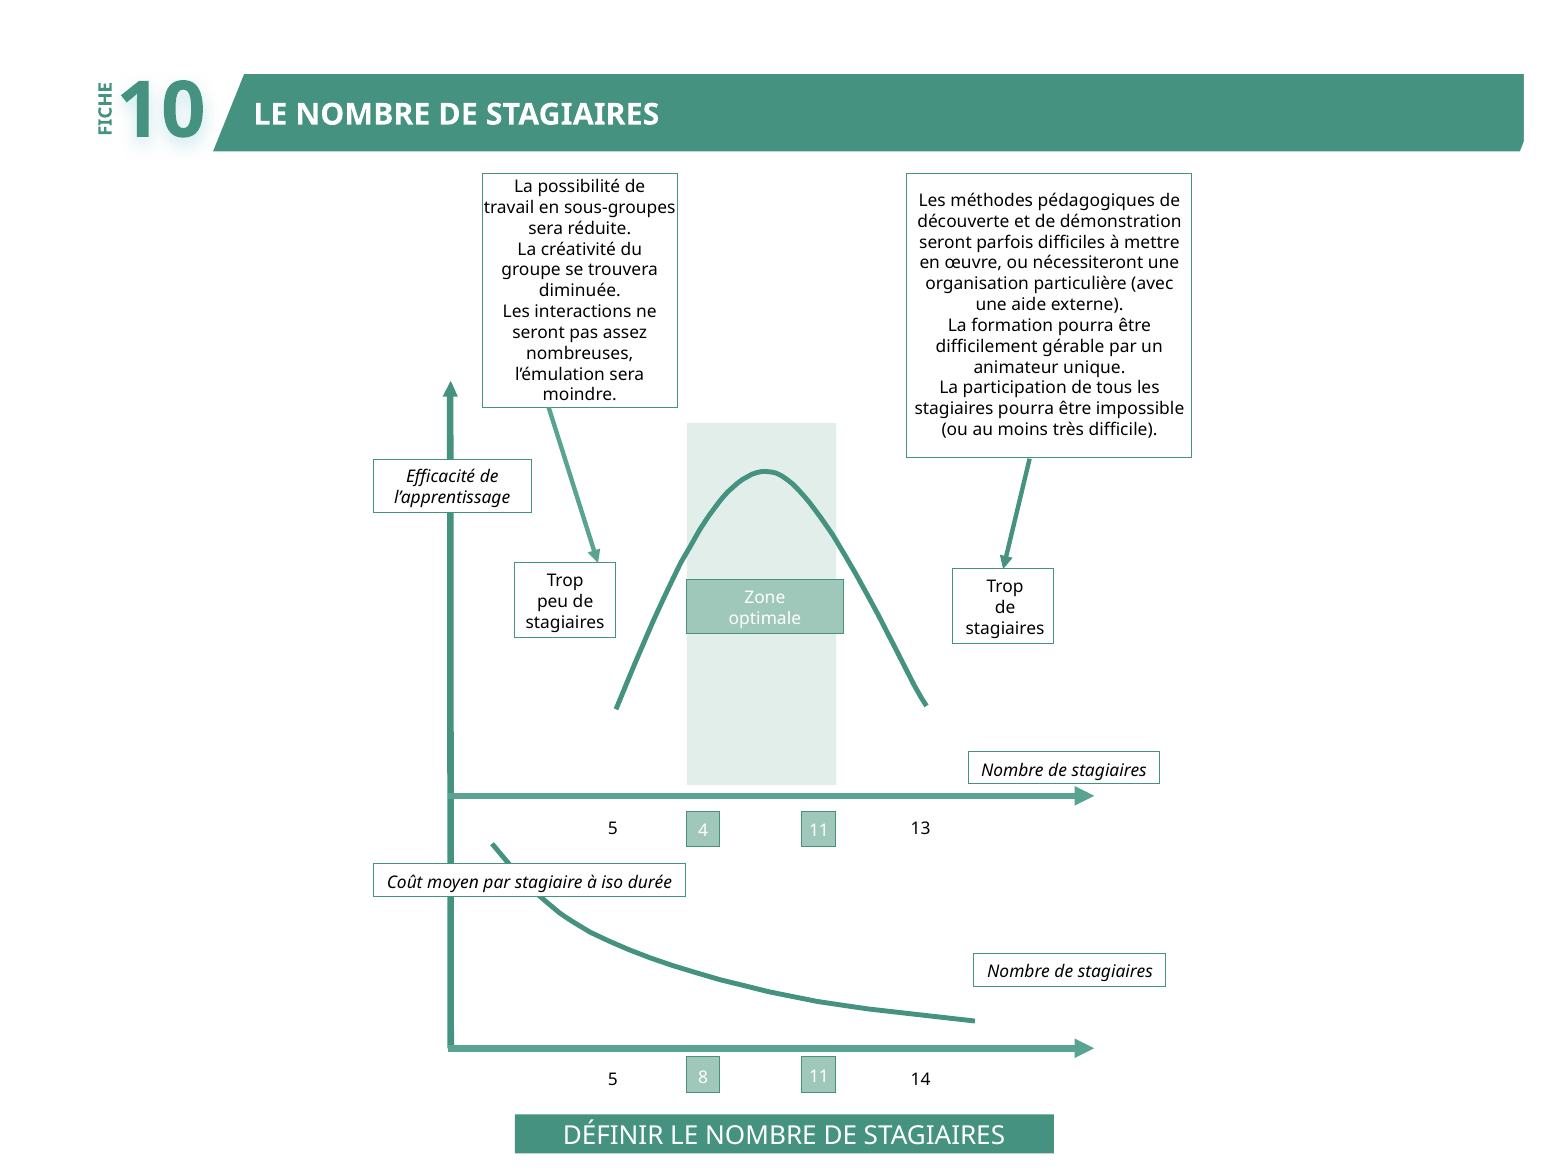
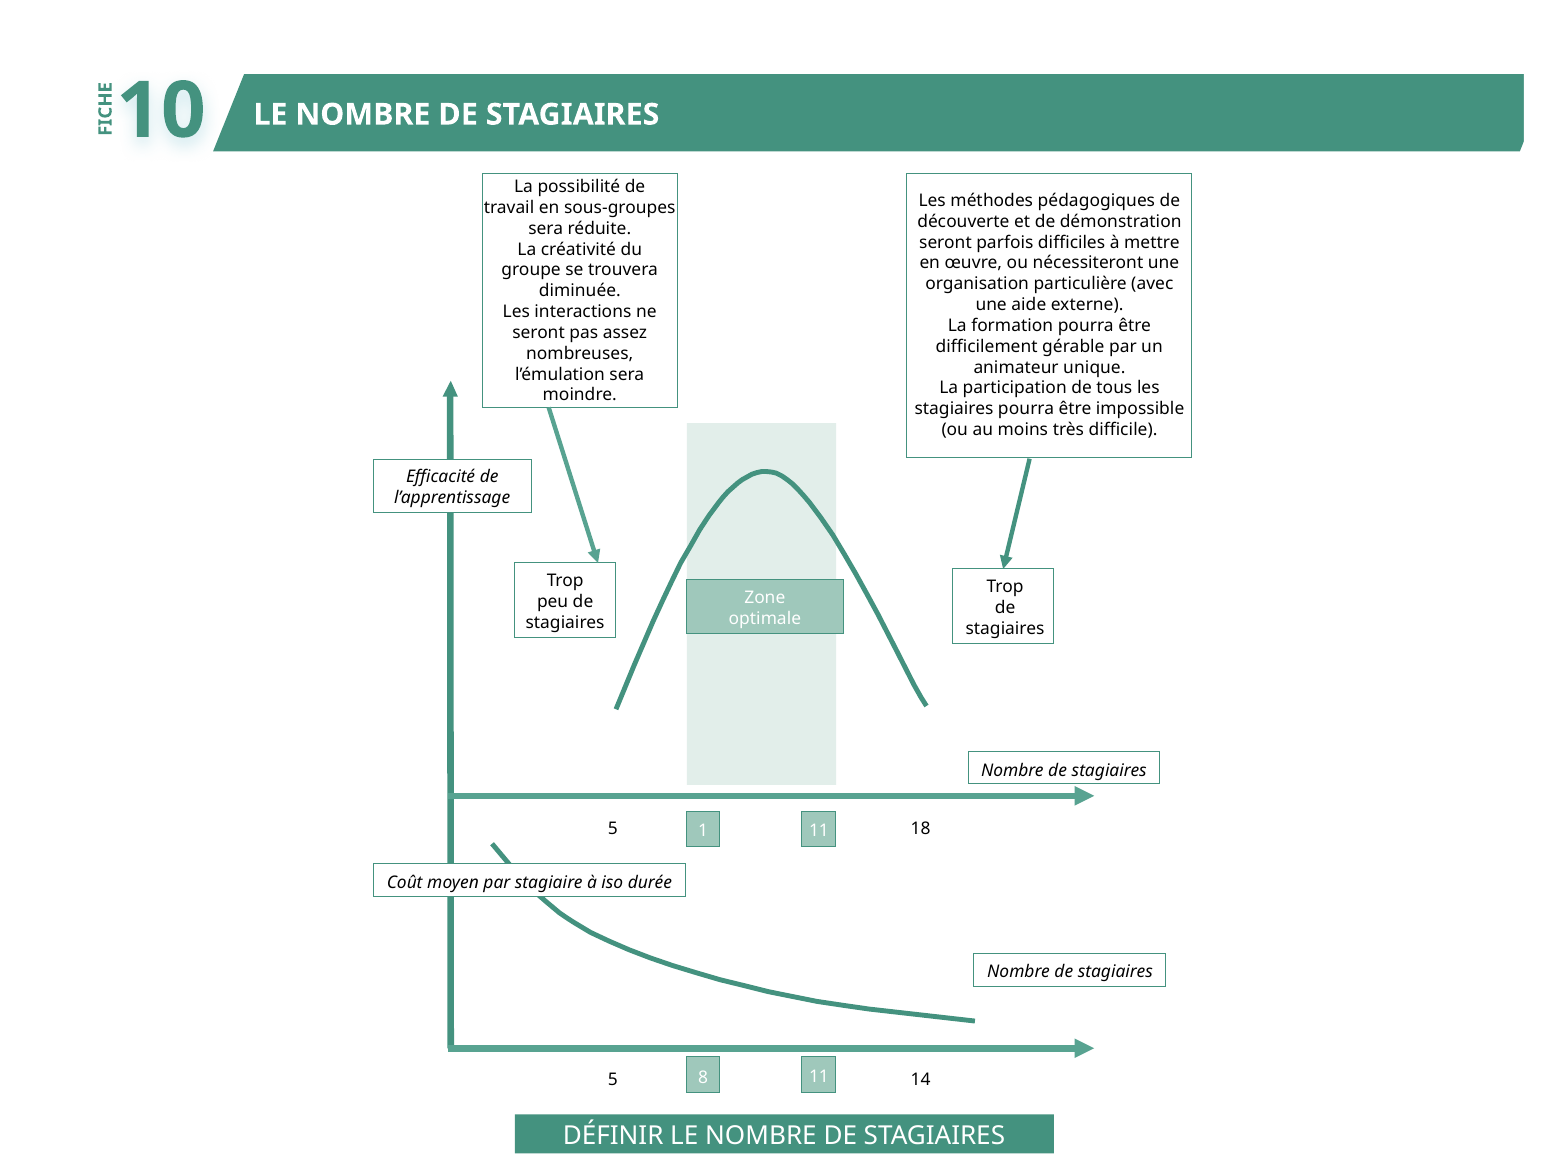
4: 4 -> 1 (703, 830)
13: 13 -> 18 (921, 828)
